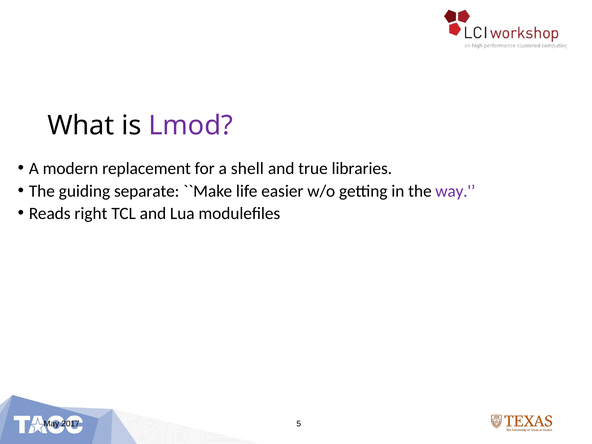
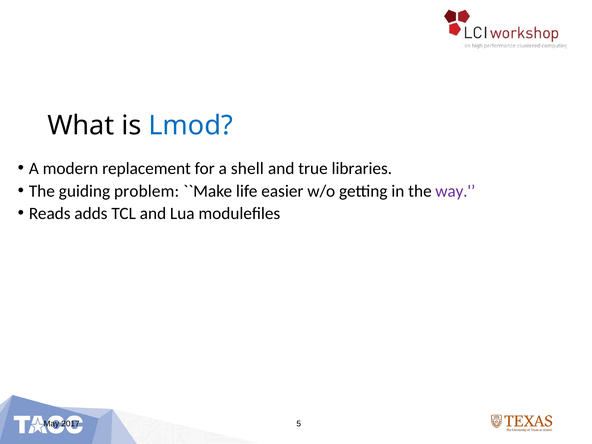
Lmod colour: purple -> blue (191, 126)
separate: separate -> problem (147, 191)
right: right -> adds (91, 214)
